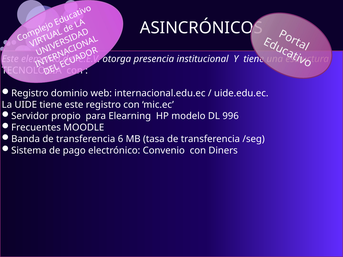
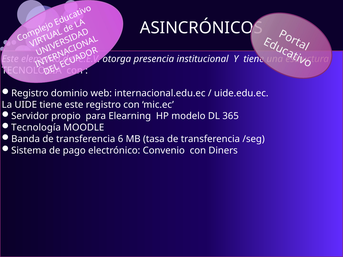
996: 996 -> 365 (231, 116)
Frecuentes: Frecuentes -> Tecnología (36, 128)
